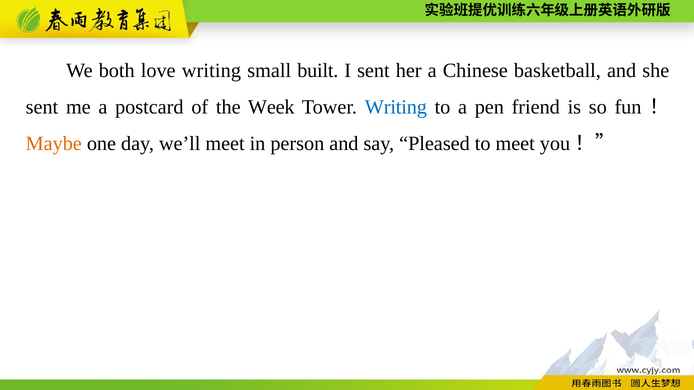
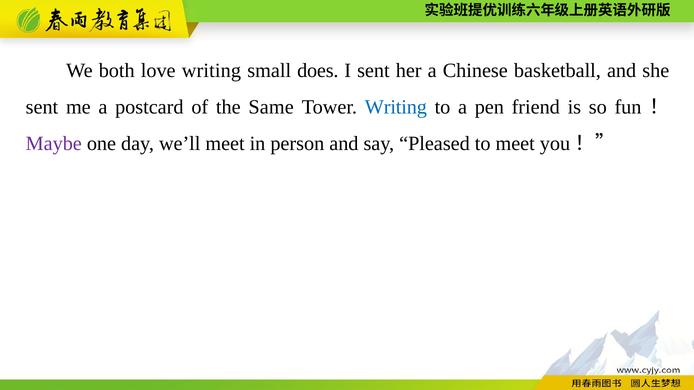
built: built -> does (318, 71)
Week: Week -> Same (271, 107)
Maybe colour: orange -> purple (54, 144)
